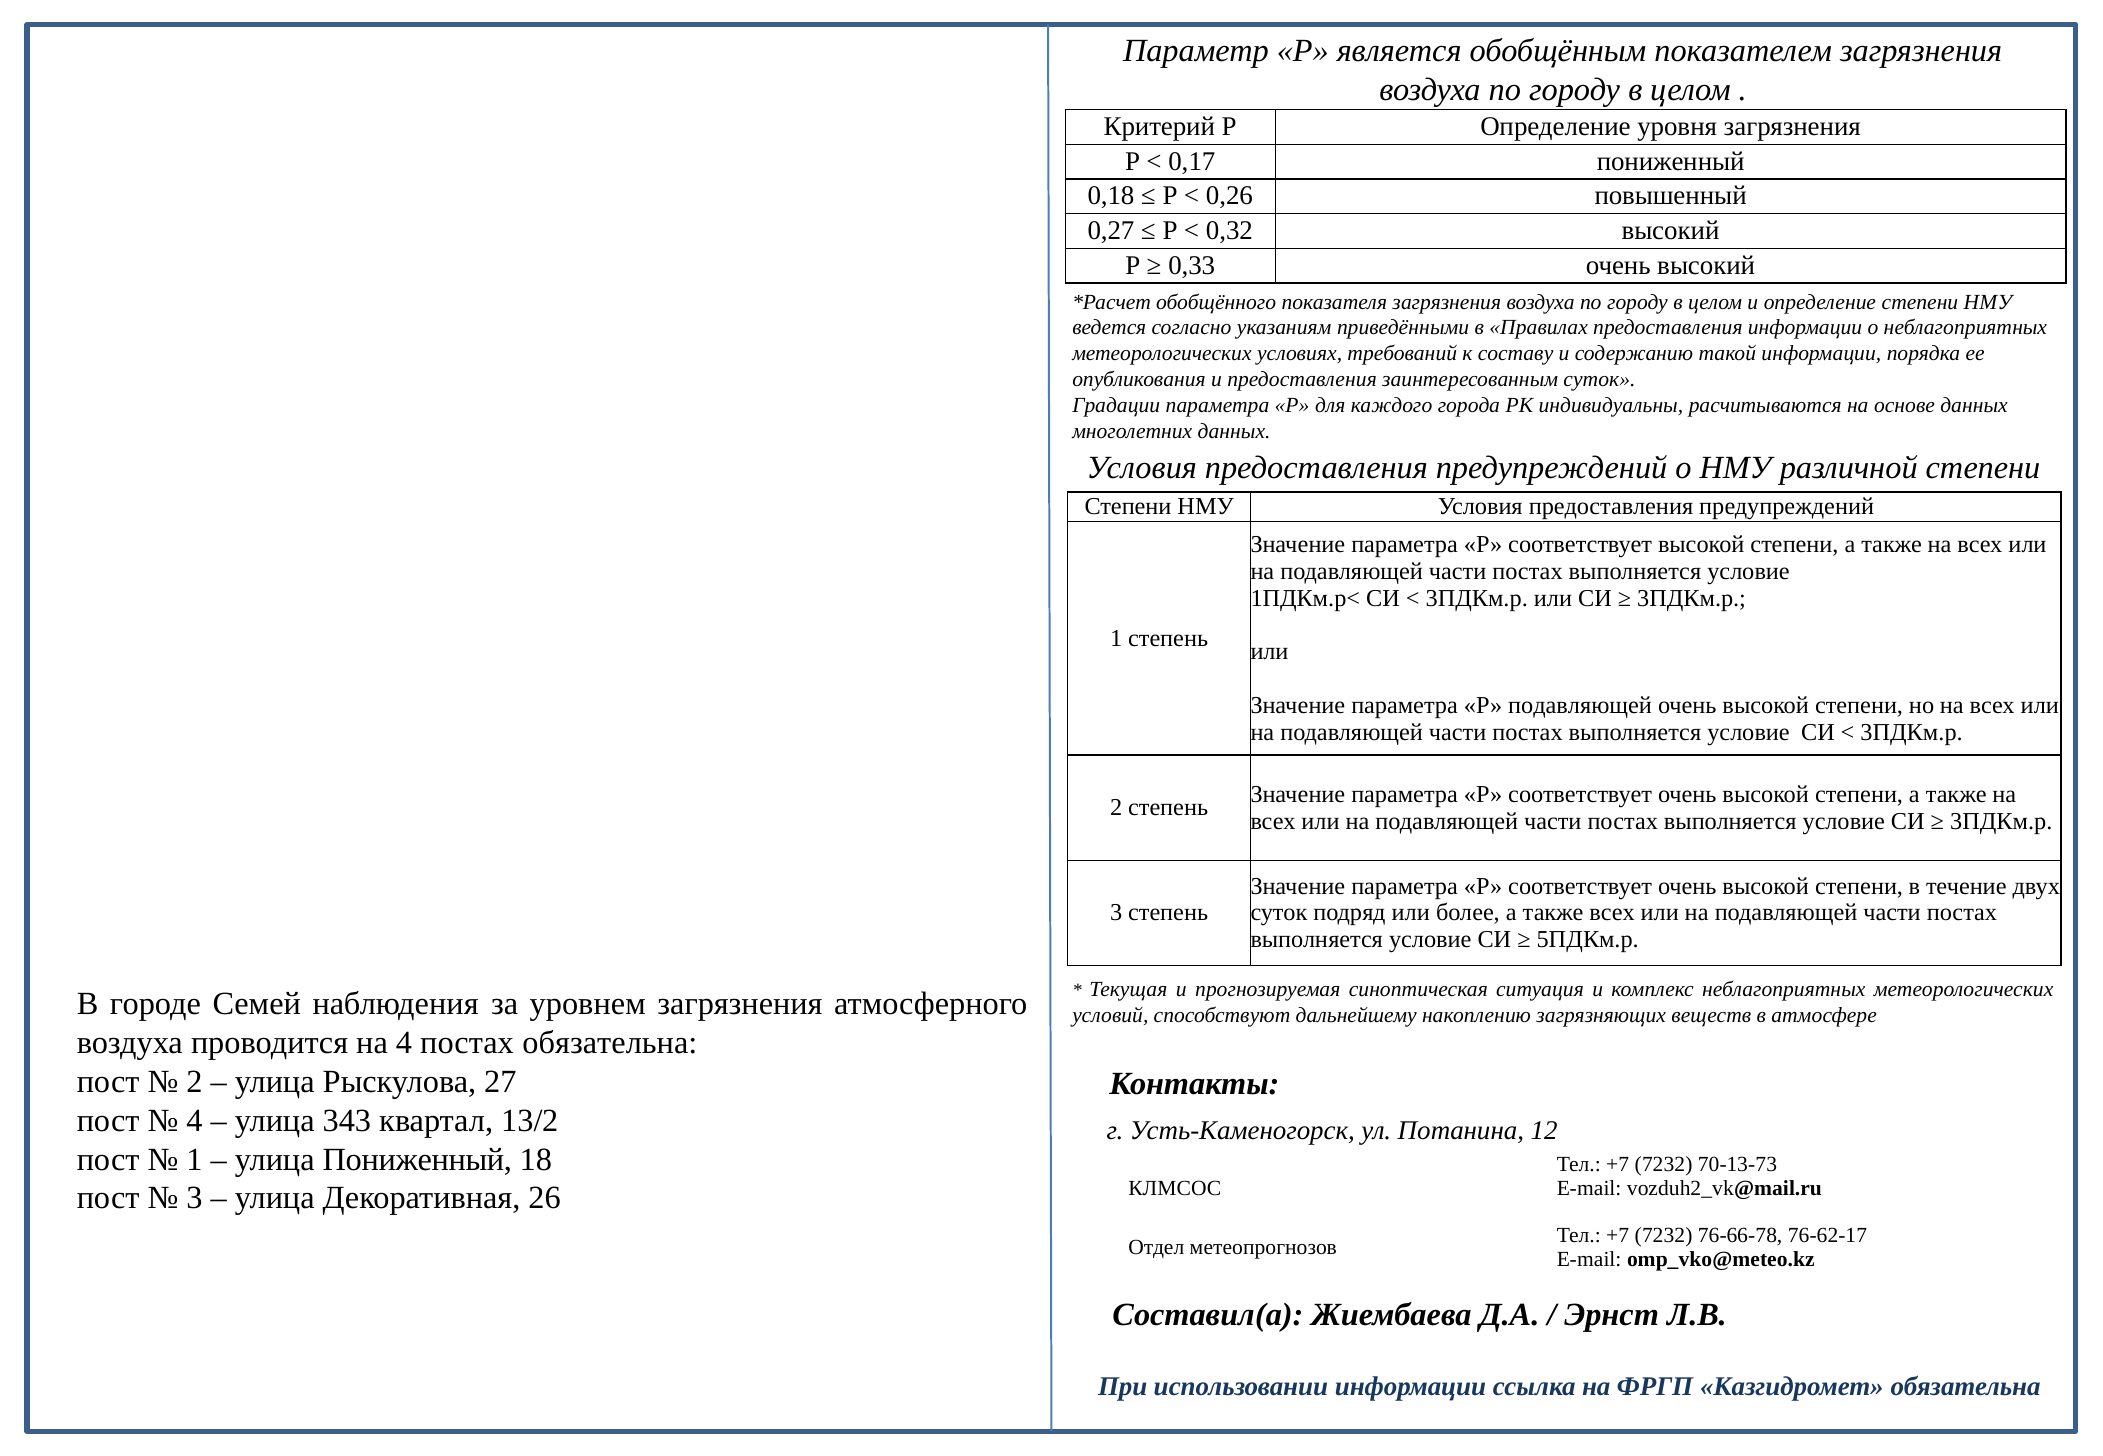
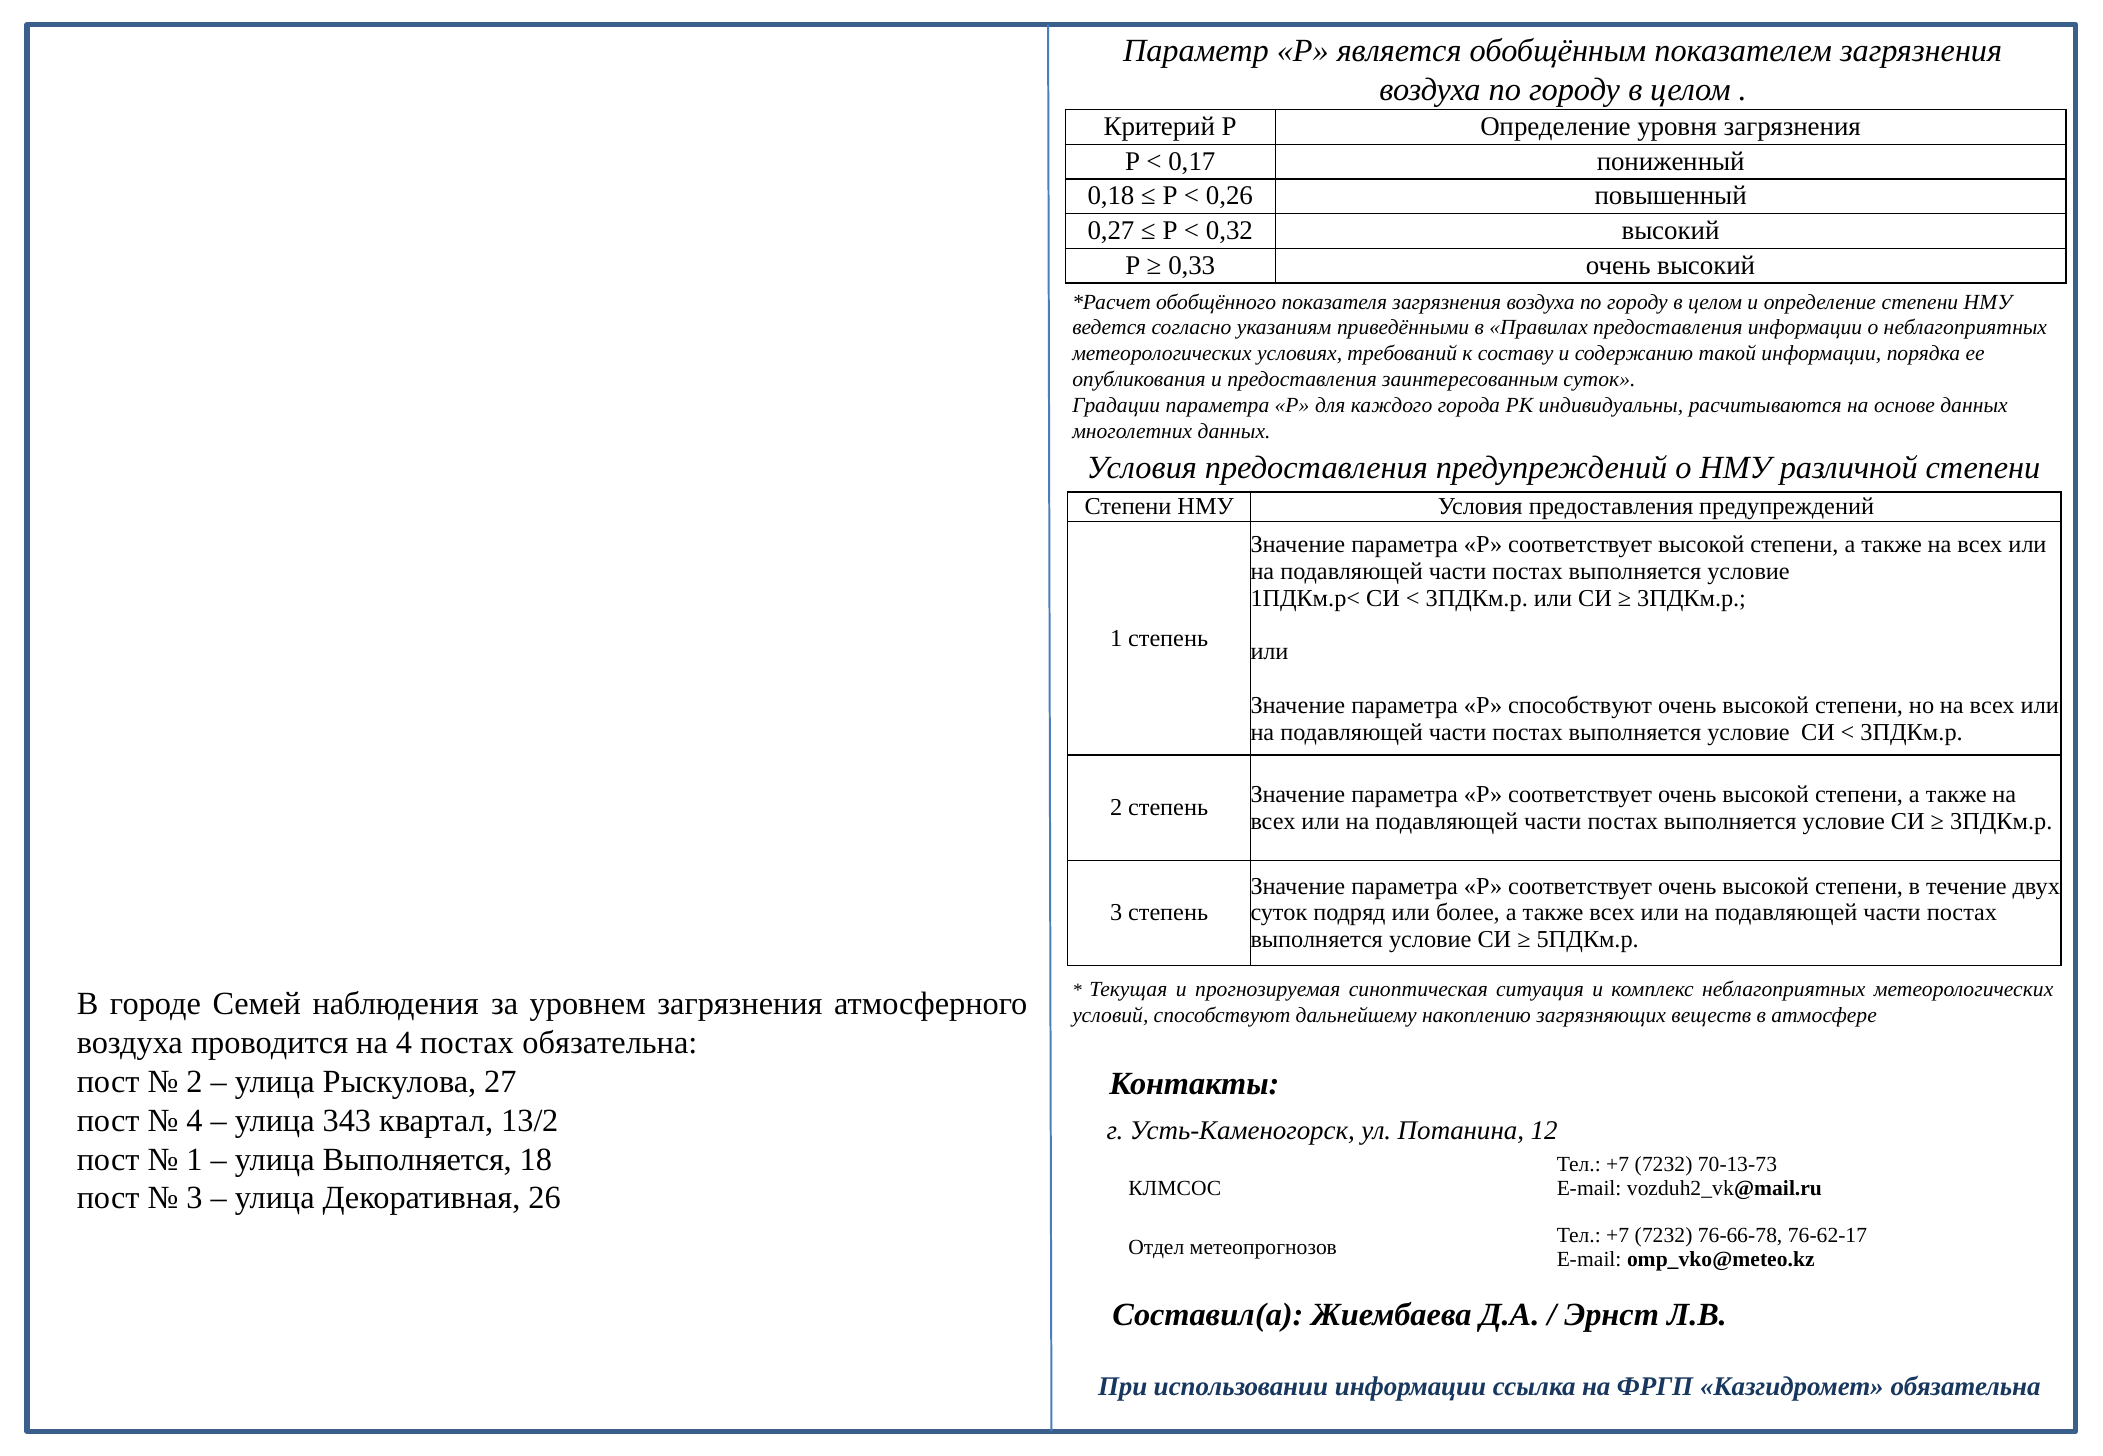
Р подавляющей: подавляющей -> способствуют (1580, 706)
улица Пониженный: Пониженный -> Выполняется (417, 1159)
